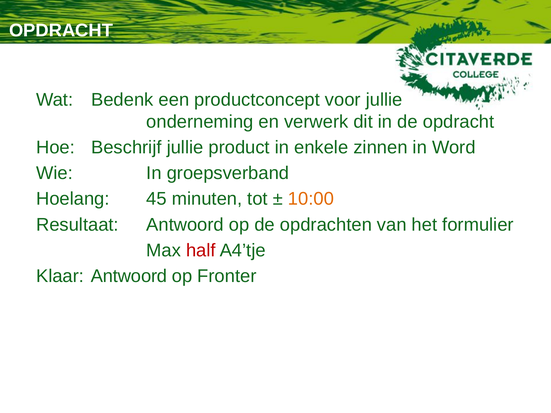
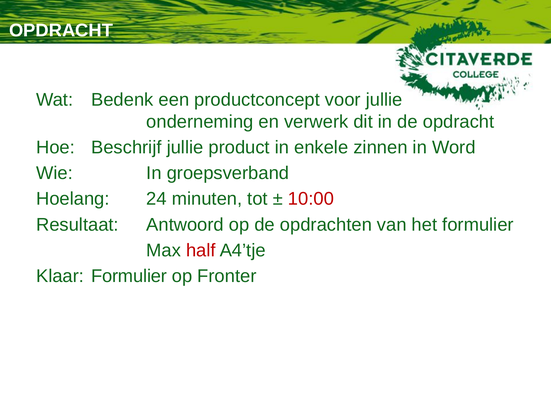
45: 45 -> 24 (157, 199)
10:00 colour: orange -> red (311, 199)
Klaar Antwoord: Antwoord -> Formulier (129, 276)
